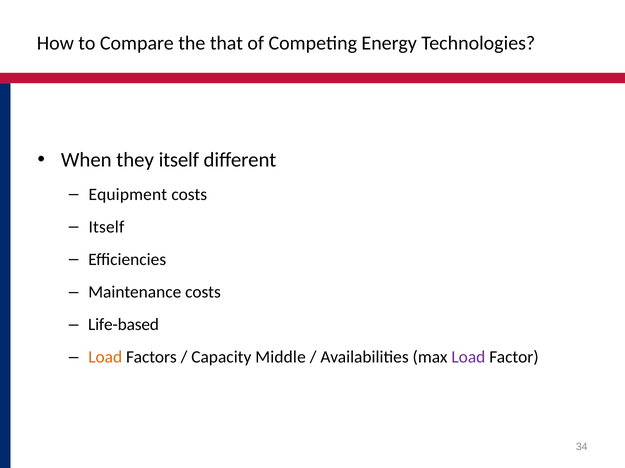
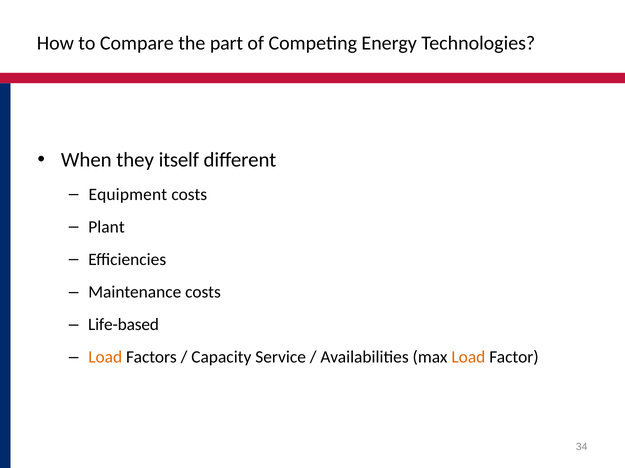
that: that -> part (226, 43)
Itself: Itself -> Plant (106, 227)
Middle: Middle -> Service (281, 358)
Load colour: purple -> orange (468, 358)
